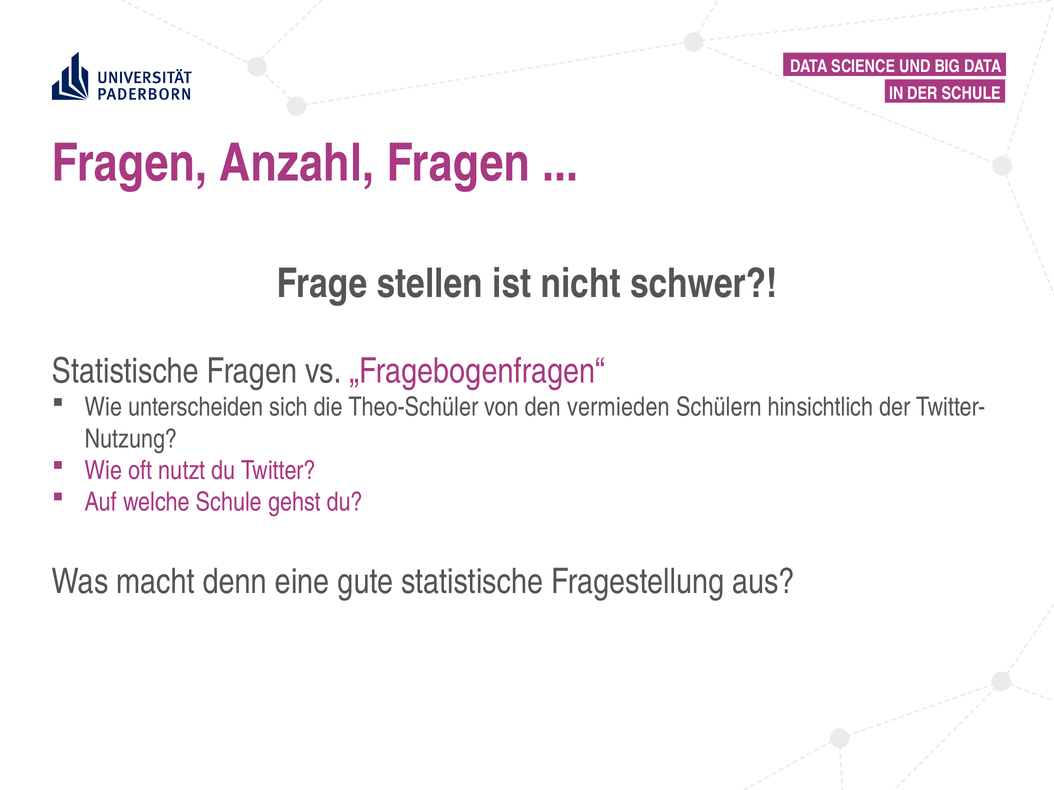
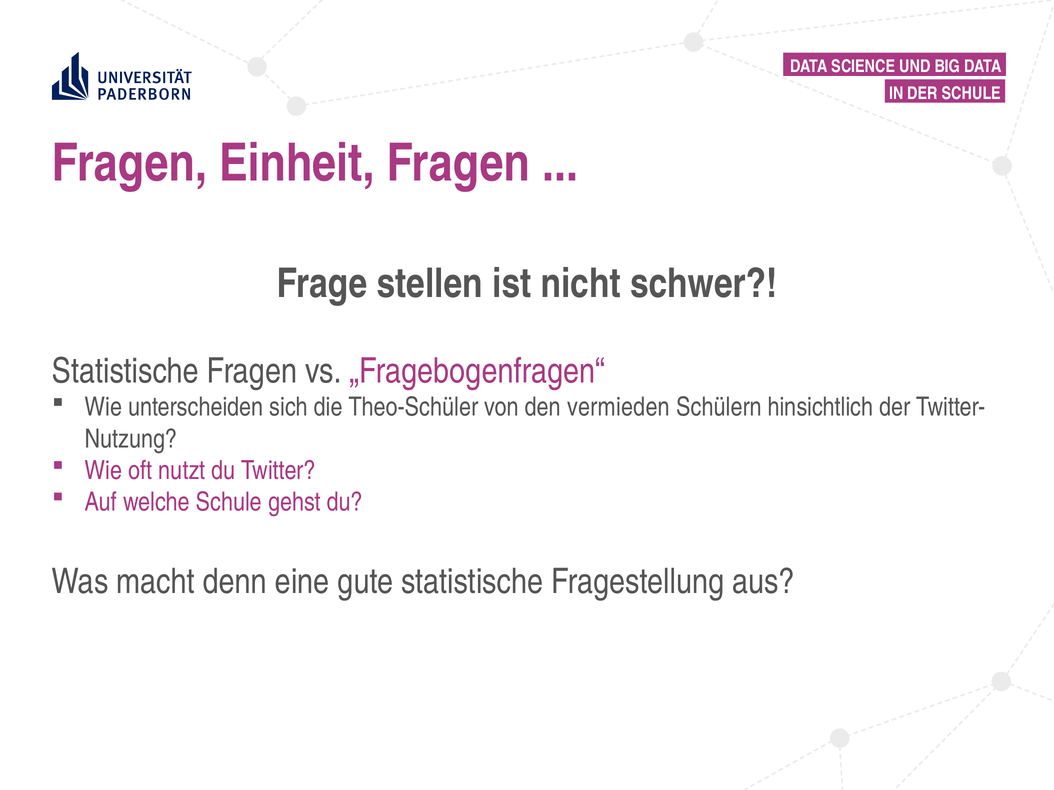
Anzahl: Anzahl -> Einheit (297, 164)
